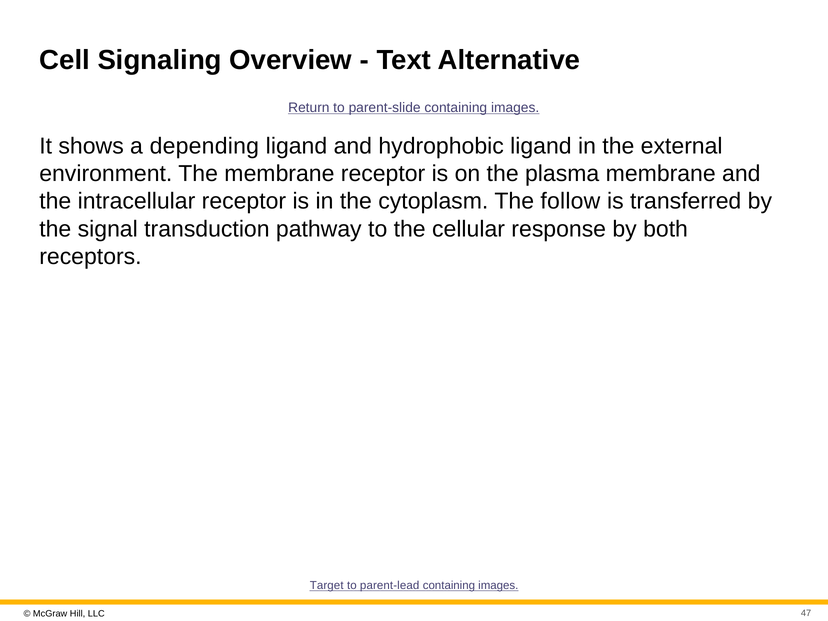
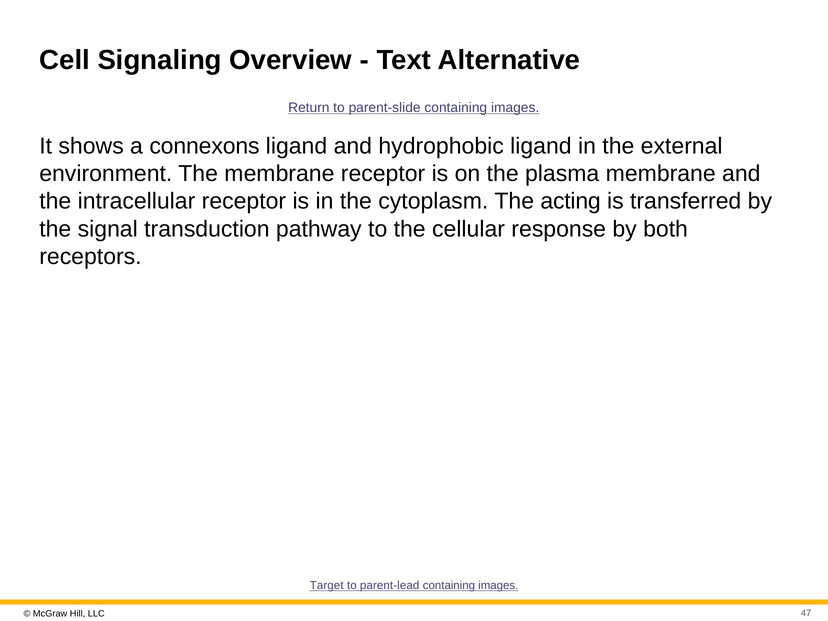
depending: depending -> connexons (204, 146)
follow: follow -> acting (571, 201)
